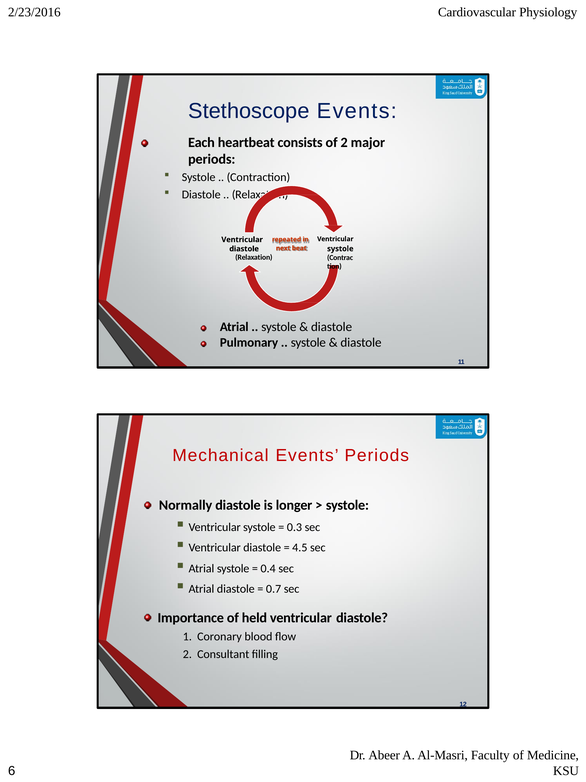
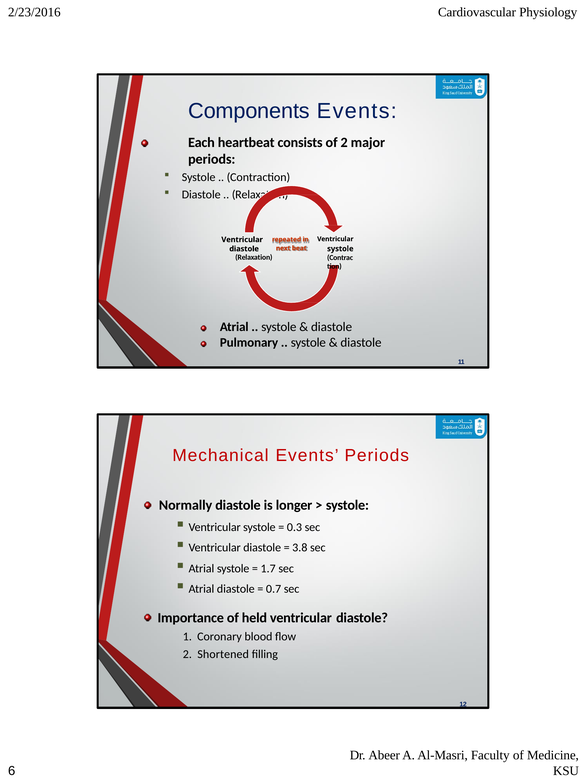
Stethoscope: Stethoscope -> Components (249, 111)
4.5: 4.5 -> 3.8 (300, 547)
0.4: 0.4 -> 1.7 (268, 568)
Consultant: Consultant -> Shortened (223, 654)
